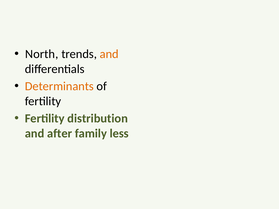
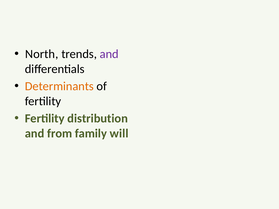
and colour: orange -> purple (109, 54)
after: after -> from (60, 134)
less: less -> will (119, 134)
